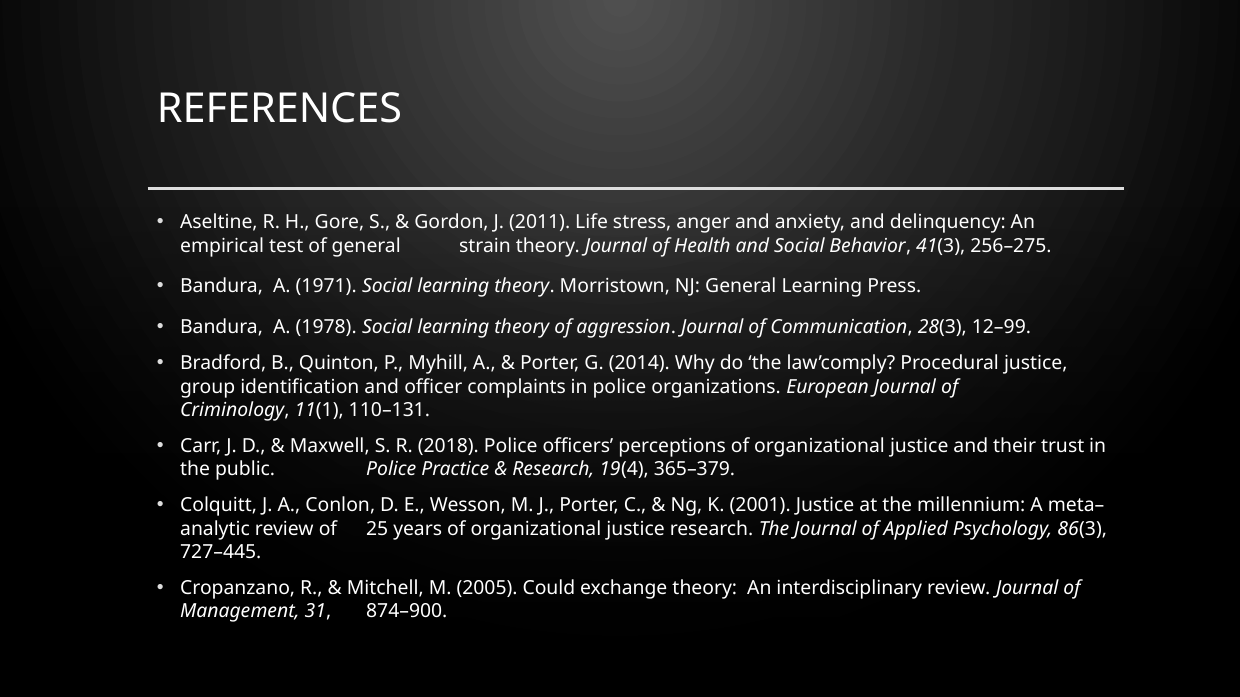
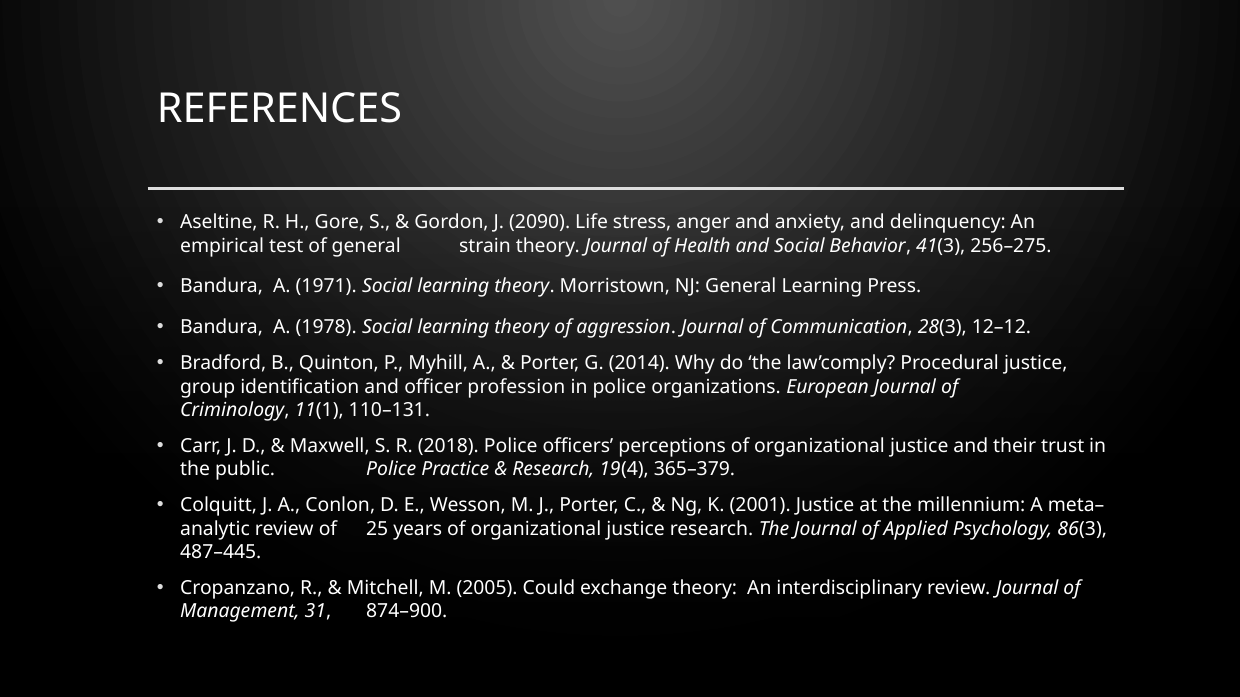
2011: 2011 -> 2090 (540, 223)
12–99: 12–99 -> 12–12 (1001, 328)
complaints: complaints -> profession (516, 387)
727–445: 727–445 -> 487–445 (221, 552)
